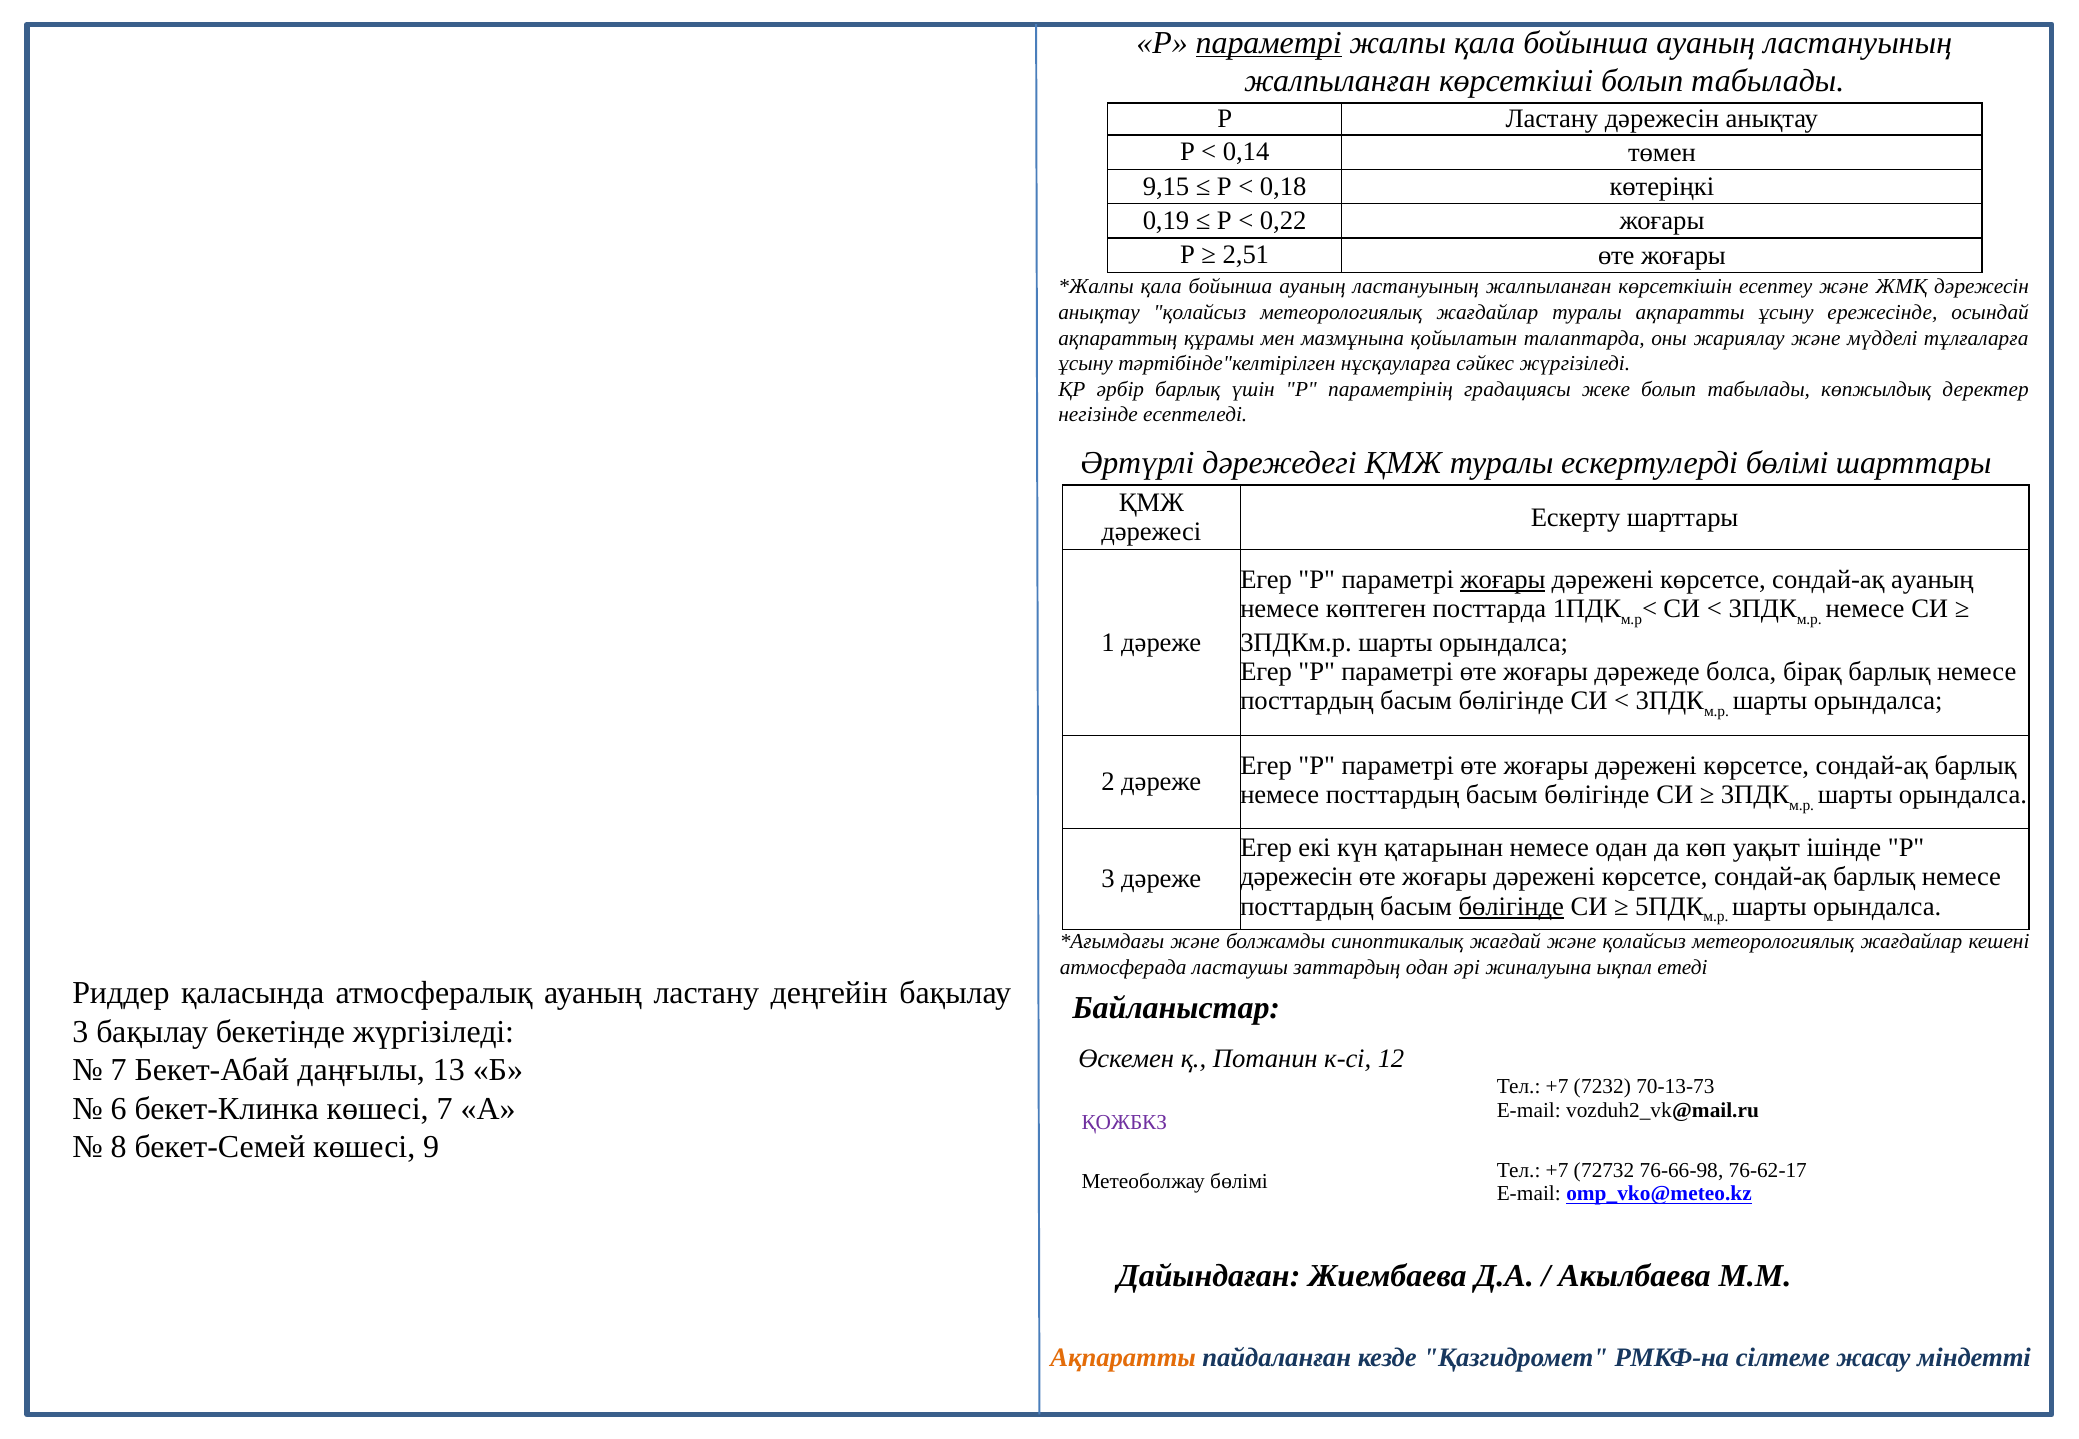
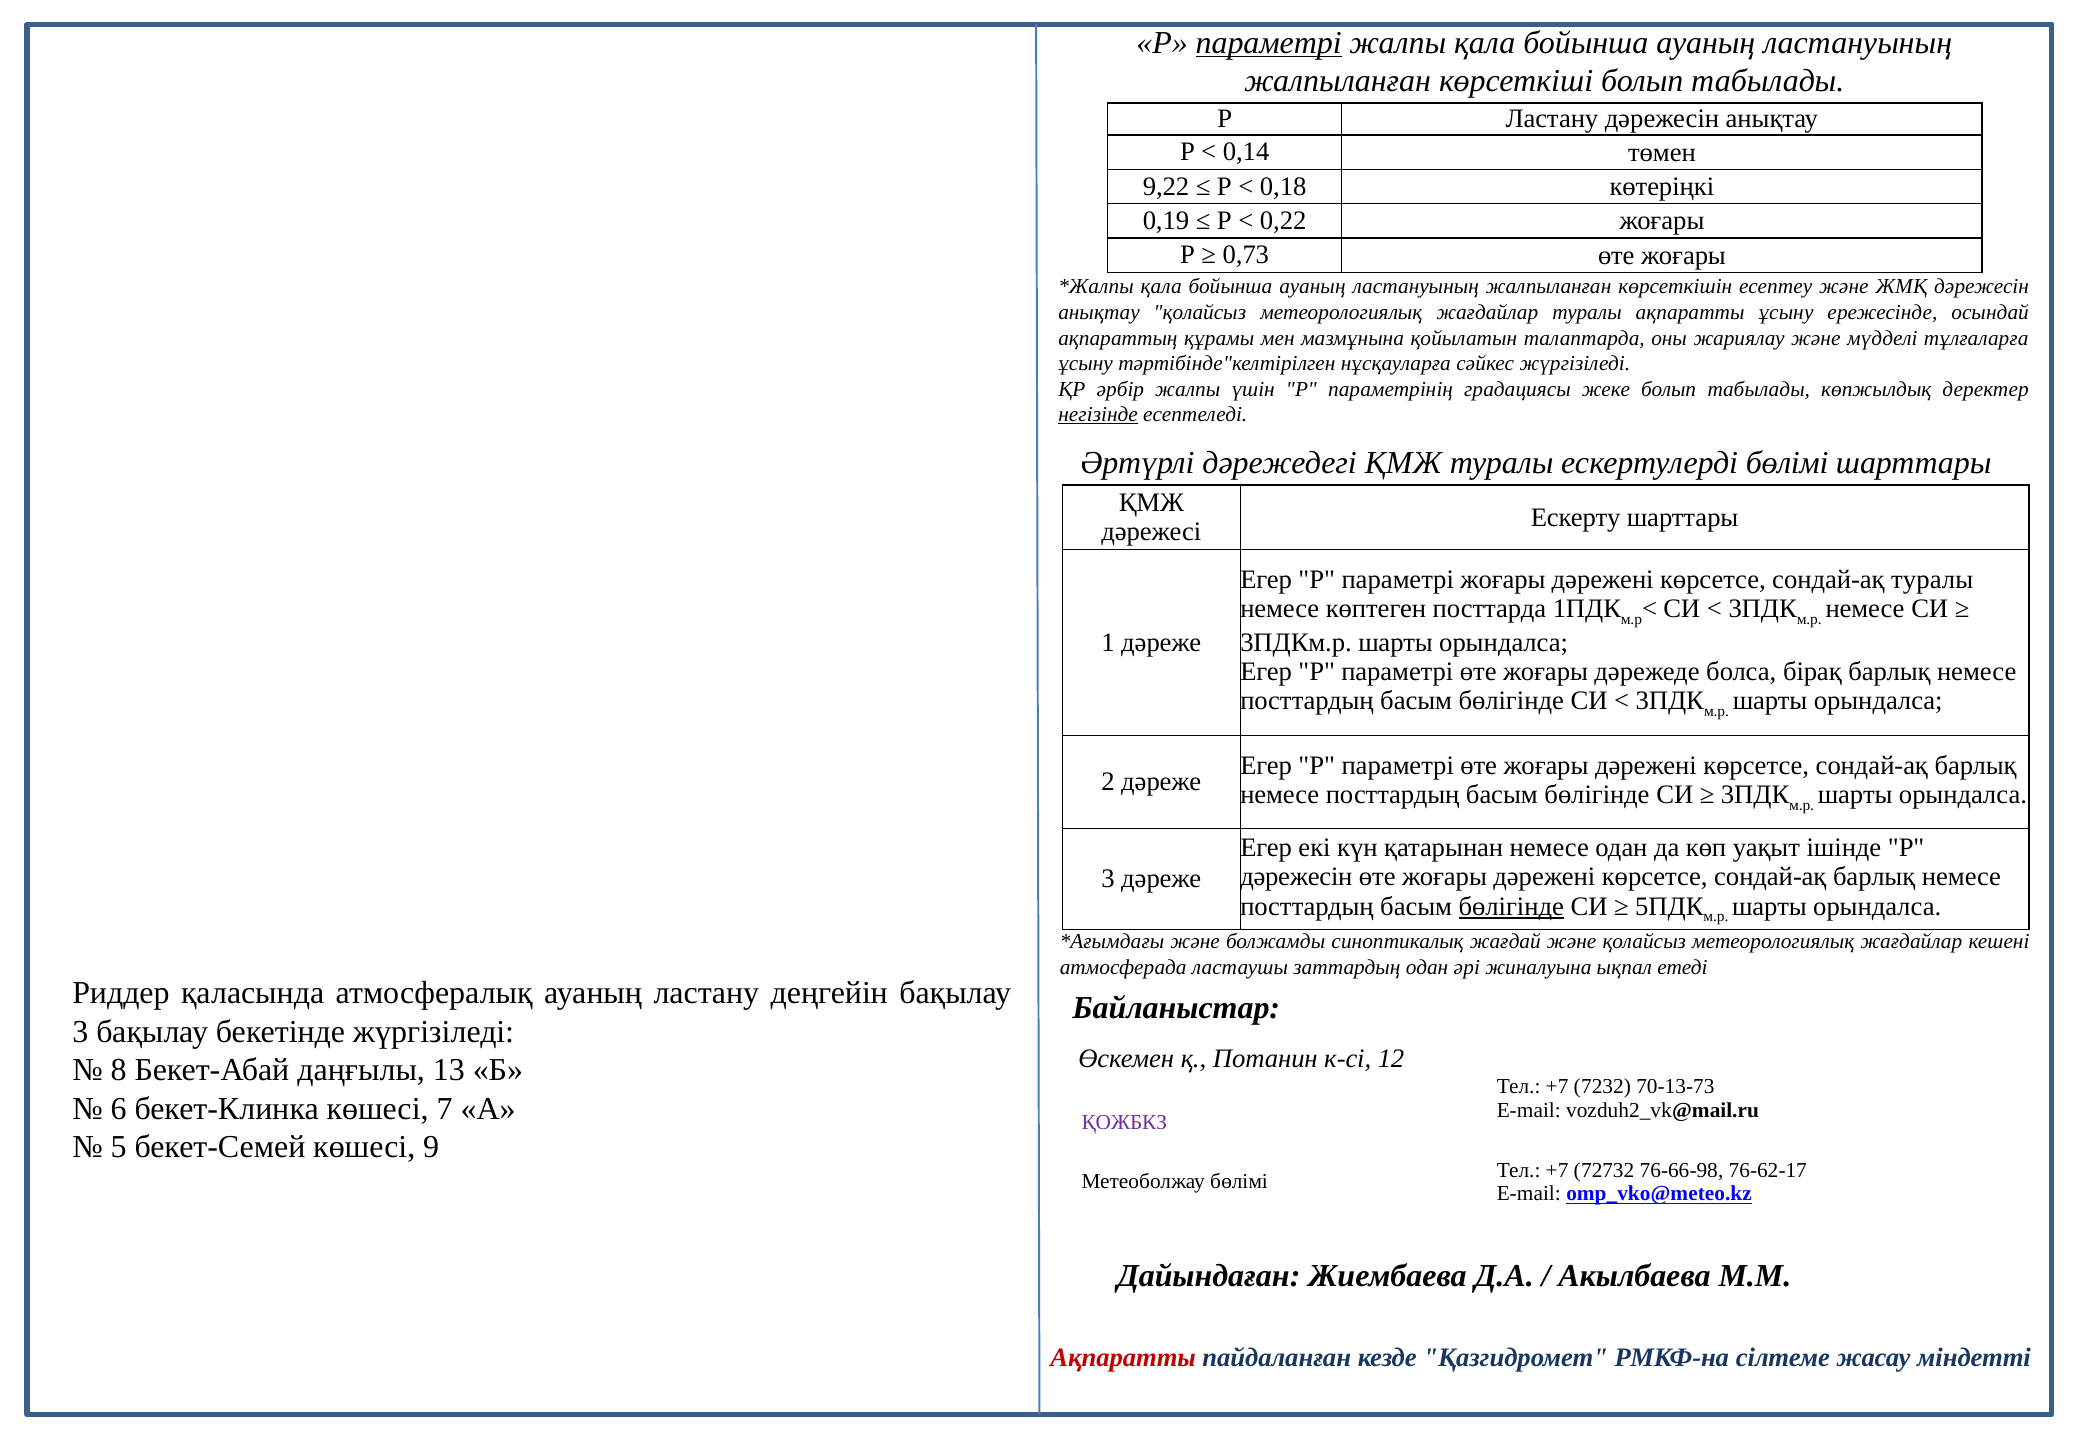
9,15: 9,15 -> 9,22 (1166, 186)
2,51: 2,51 -> 0,73 (1246, 255)
әрбір барлық: барлық -> жалпы (1188, 389)
негізінде underline: none -> present (1098, 415)
жоғары underline: present -> none (1503, 580)
сондай-ақ ауаның: ауаның -> туралы (1932, 580)
7: 7 -> 8 (119, 1070)
8: 8 -> 5 (119, 1147)
Ақпаратты colour: orange -> red (1123, 1358)
